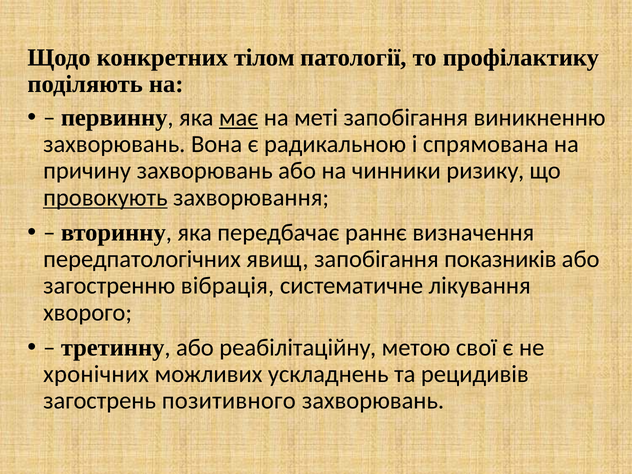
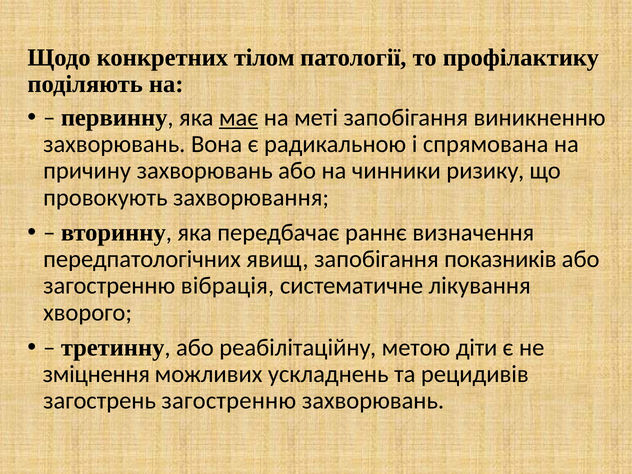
провокують underline: present -> none (105, 197)
свої: свої -> діти (477, 348)
хронічних: хронічних -> зміцнення (96, 374)
загострень позитивного: позитивного -> загостренню (229, 401)
